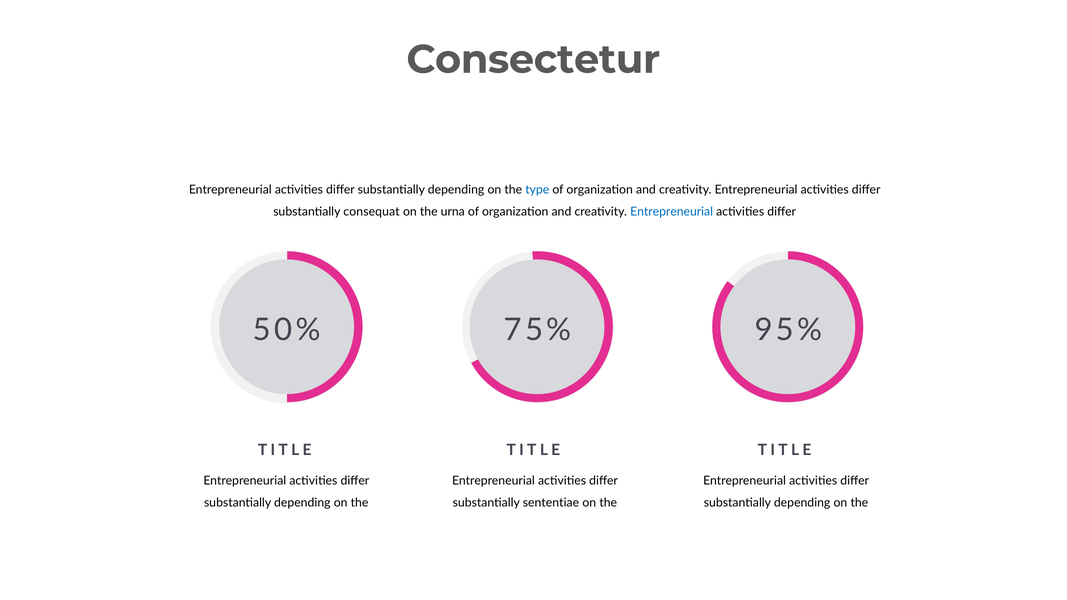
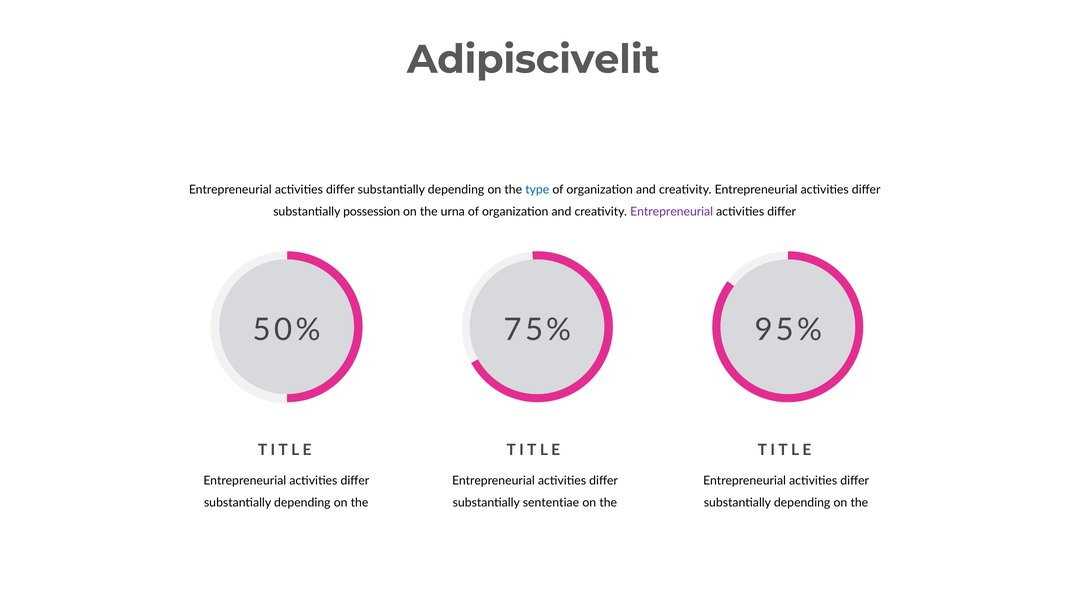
Consectetur: Consectetur -> Adipiscivelit (533, 60)
consequat: consequat -> possession (372, 212)
Entrepreneurial colour: blue -> purple (672, 212)
